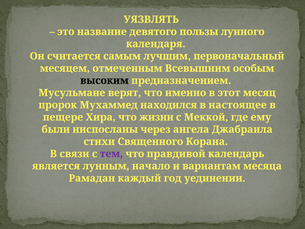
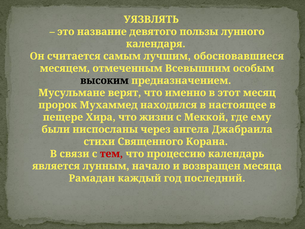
первоначальный: первоначальный -> обосновавшиеся (239, 56)
тем colour: purple -> red (111, 154)
правдивой: правдивой -> процессию (176, 154)
вариантам: вариантам -> возвращен (211, 166)
уединении: уединении -> последний (215, 178)
